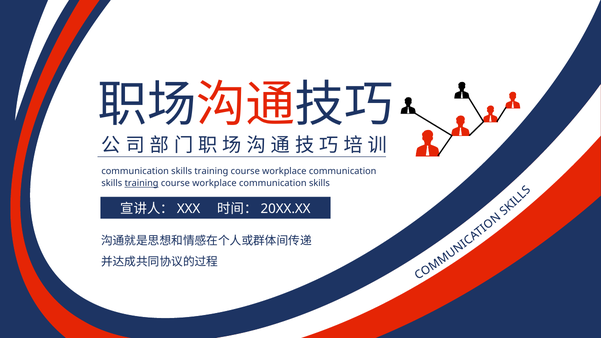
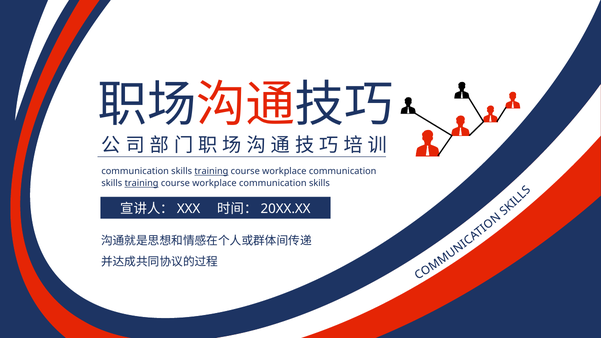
training underline: none -> present (211, 171)
